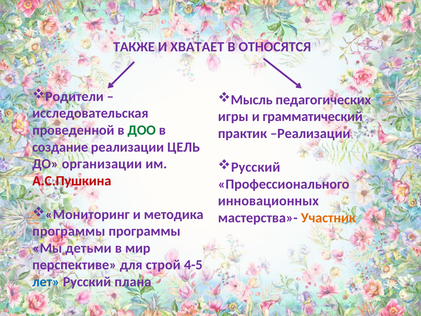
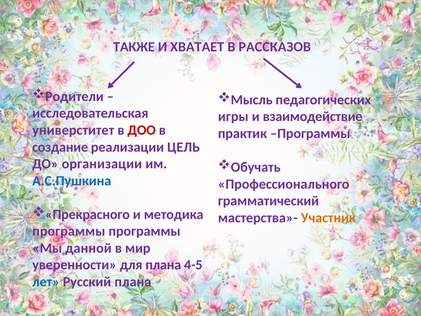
ОТНОСЯТСЯ: ОТНОСЯТСЯ -> РАССКАЗОВ (275, 47)
грамматический: грамматический -> взаимодействие (313, 117)
проведенной: проведенной -> универститет (73, 130)
ДОО colour: green -> red (142, 130)
практик Реализации: Реализации -> Программы (310, 133)
Русский: Русский -> Обучать (256, 167)
А.С.Пушкина colour: red -> blue (72, 181)
инновационных: инновационных -> грамматический (268, 201)
Мониторинг: Мониторинг -> Прекрасного (87, 214)
детьми: детьми -> данной (88, 248)
перспективе: перспективе -> уверенности (75, 265)
для строй: строй -> плана (163, 265)
